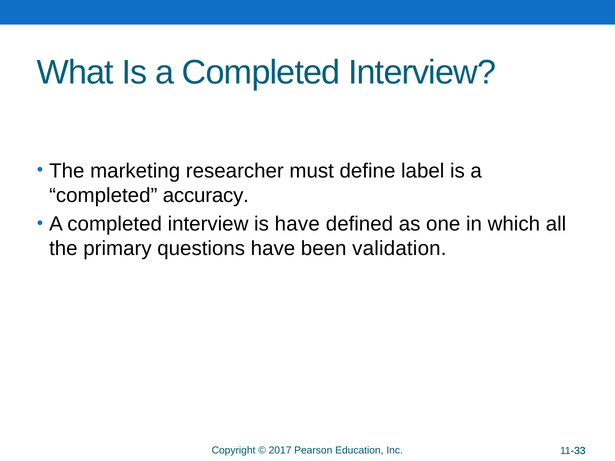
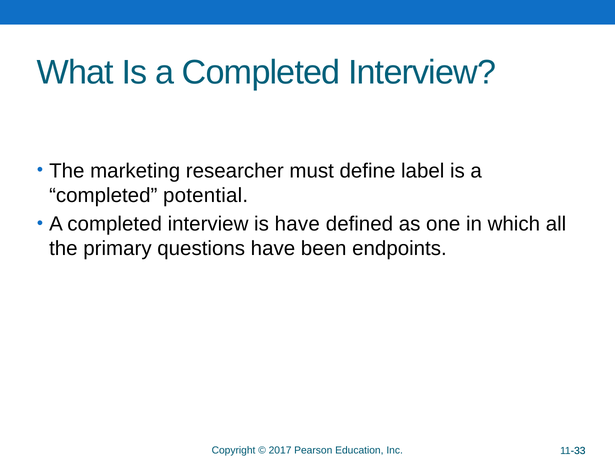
accuracy: accuracy -> potential (206, 196)
validation: validation -> endpoints (399, 249)
